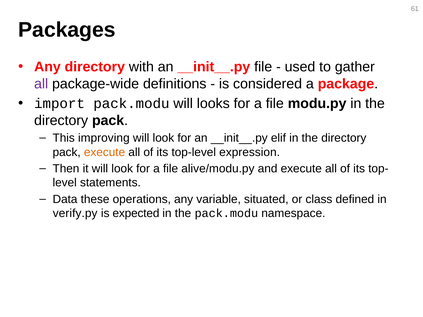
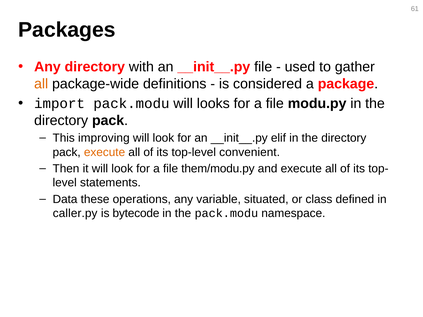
all colour: purple -> orange (41, 84)
expression: expression -> convenient (250, 152)
alive/modu.py: alive/modu.py -> them/modu.py (218, 169)
verify.py: verify.py -> caller.py (75, 213)
expected: expected -> bytecode (136, 213)
